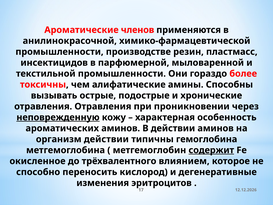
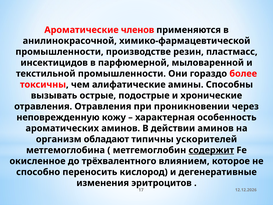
неповрежденную underline: present -> none (58, 117)
организм действии: действии -> обладают (106, 139)
гемоглобина: гемоглобина -> ускорителей (207, 139)
